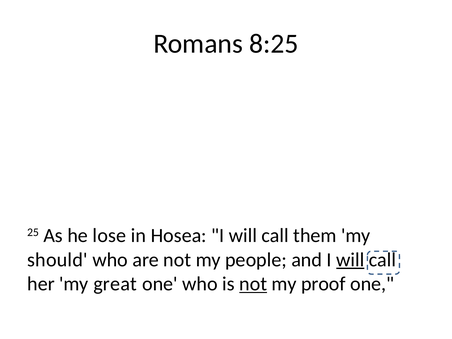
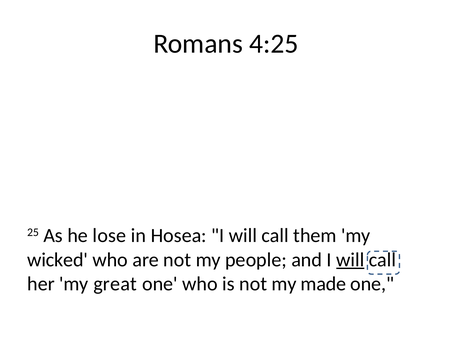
8:25: 8:25 -> 4:25 (274, 44)
should: should -> wicked (58, 260)
not underline: present -> none (253, 284)
proof: proof -> made (323, 284)
